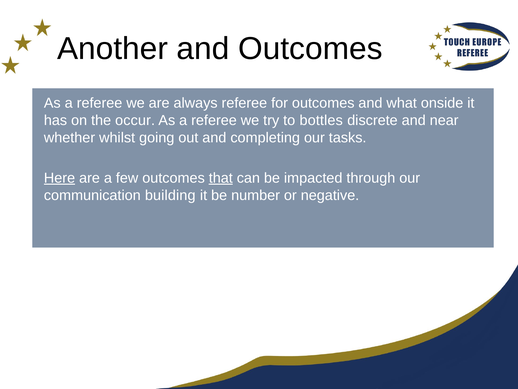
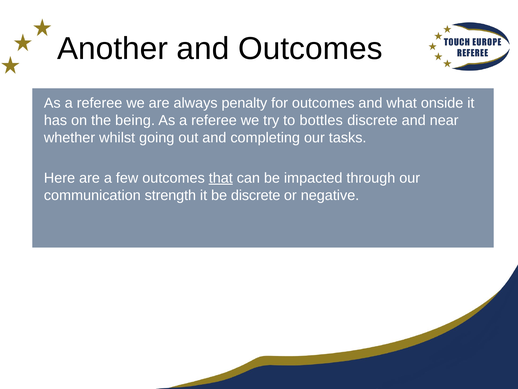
always referee: referee -> penalty (244, 103)
occur: occur -> being (135, 120)
Here underline: present -> none (60, 178)
building: building -> strength (170, 195)
be number: number -> discrete (256, 195)
